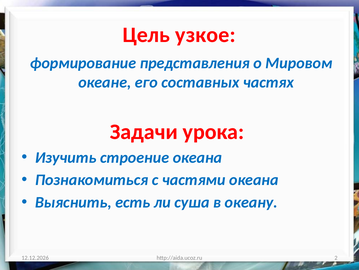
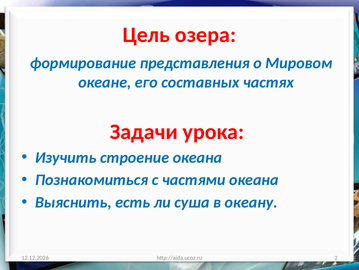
узкое: узкое -> озера (206, 35)
